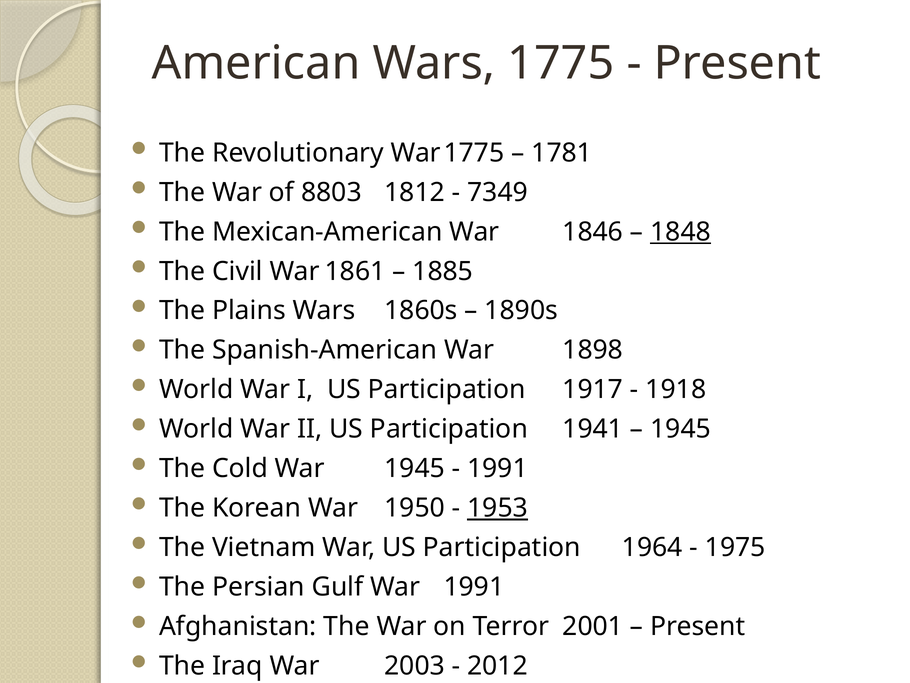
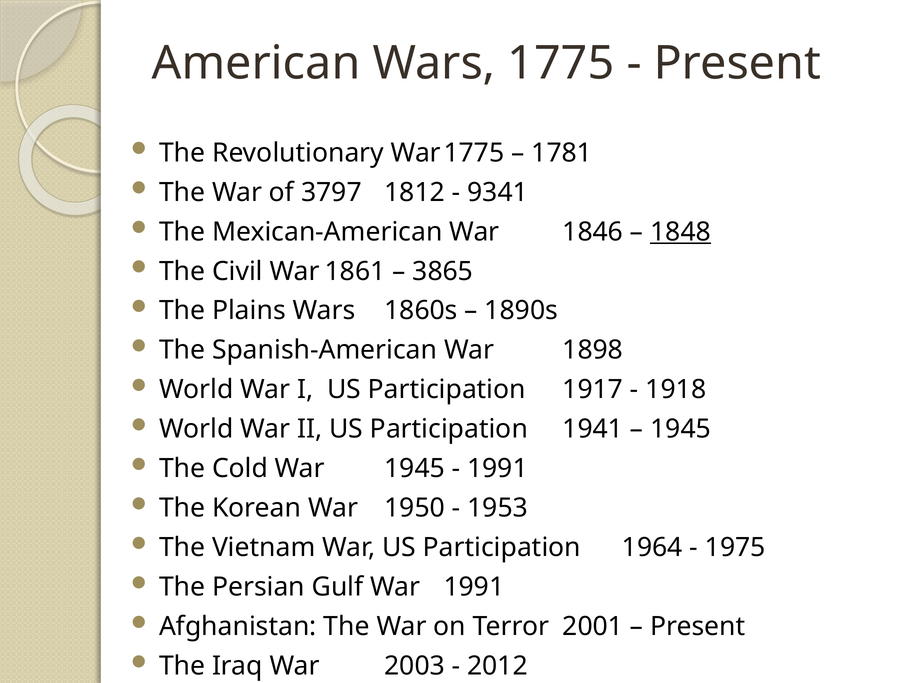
8803: 8803 -> 3797 (331, 192)
7349: 7349 -> 9341 (498, 192)
1885: 1885 -> 3865 (443, 271)
1953 underline: present -> none (498, 508)
